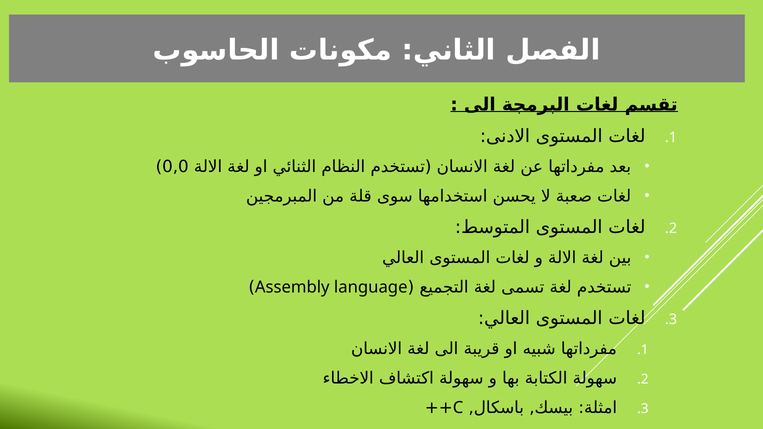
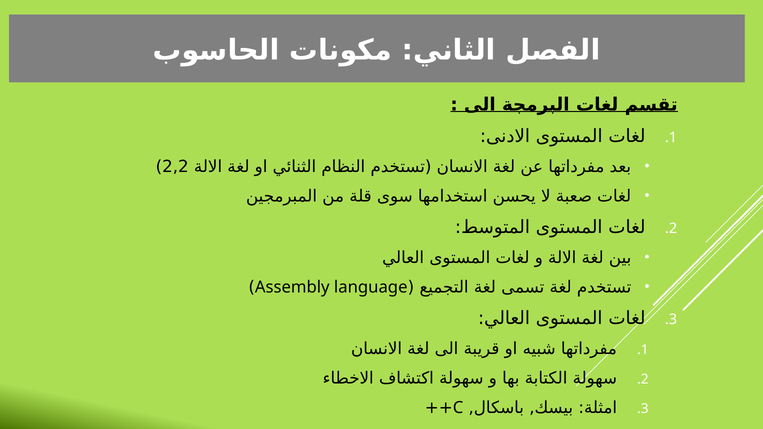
0,0: 0,0 -> 2,2 (175, 167)
